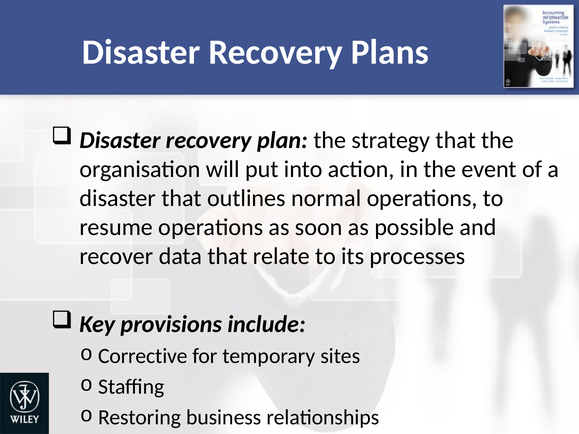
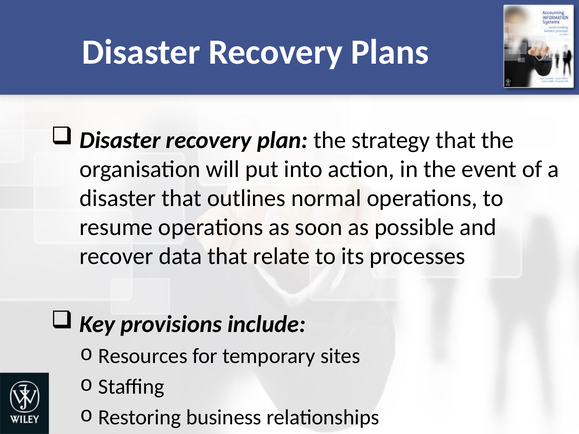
Corrective: Corrective -> Resources (143, 356)
